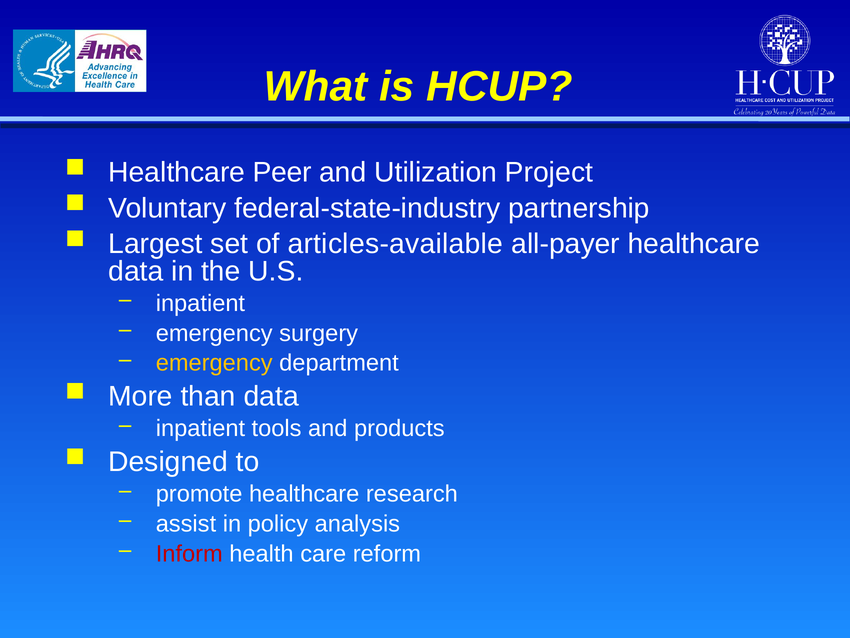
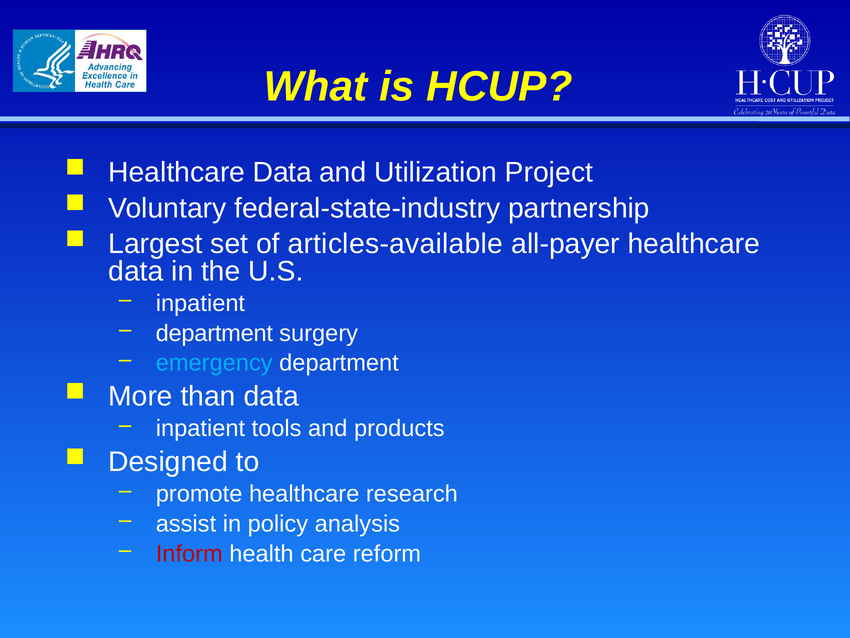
Peer: Peer -> Data (282, 172)
emergency: emergency -> department (214, 333)
emergency colour: yellow -> light blue (214, 363)
